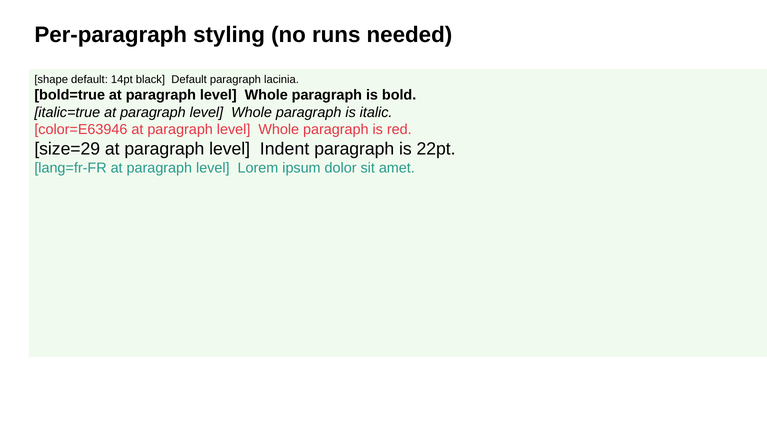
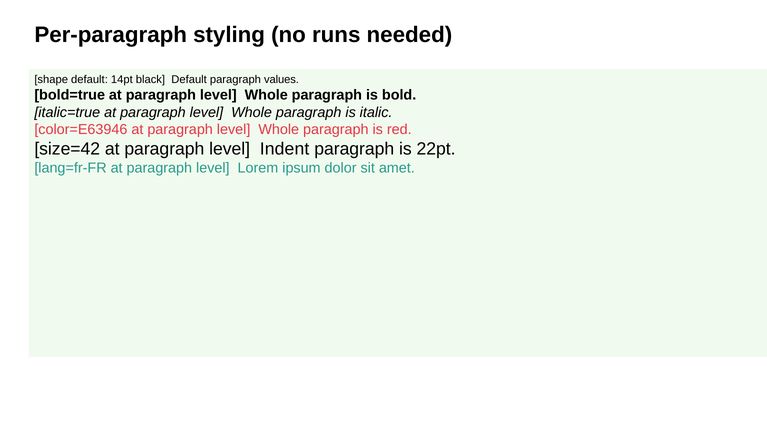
lacinia: lacinia -> values (282, 79)
size=29: size=29 -> size=42 (67, 149)
